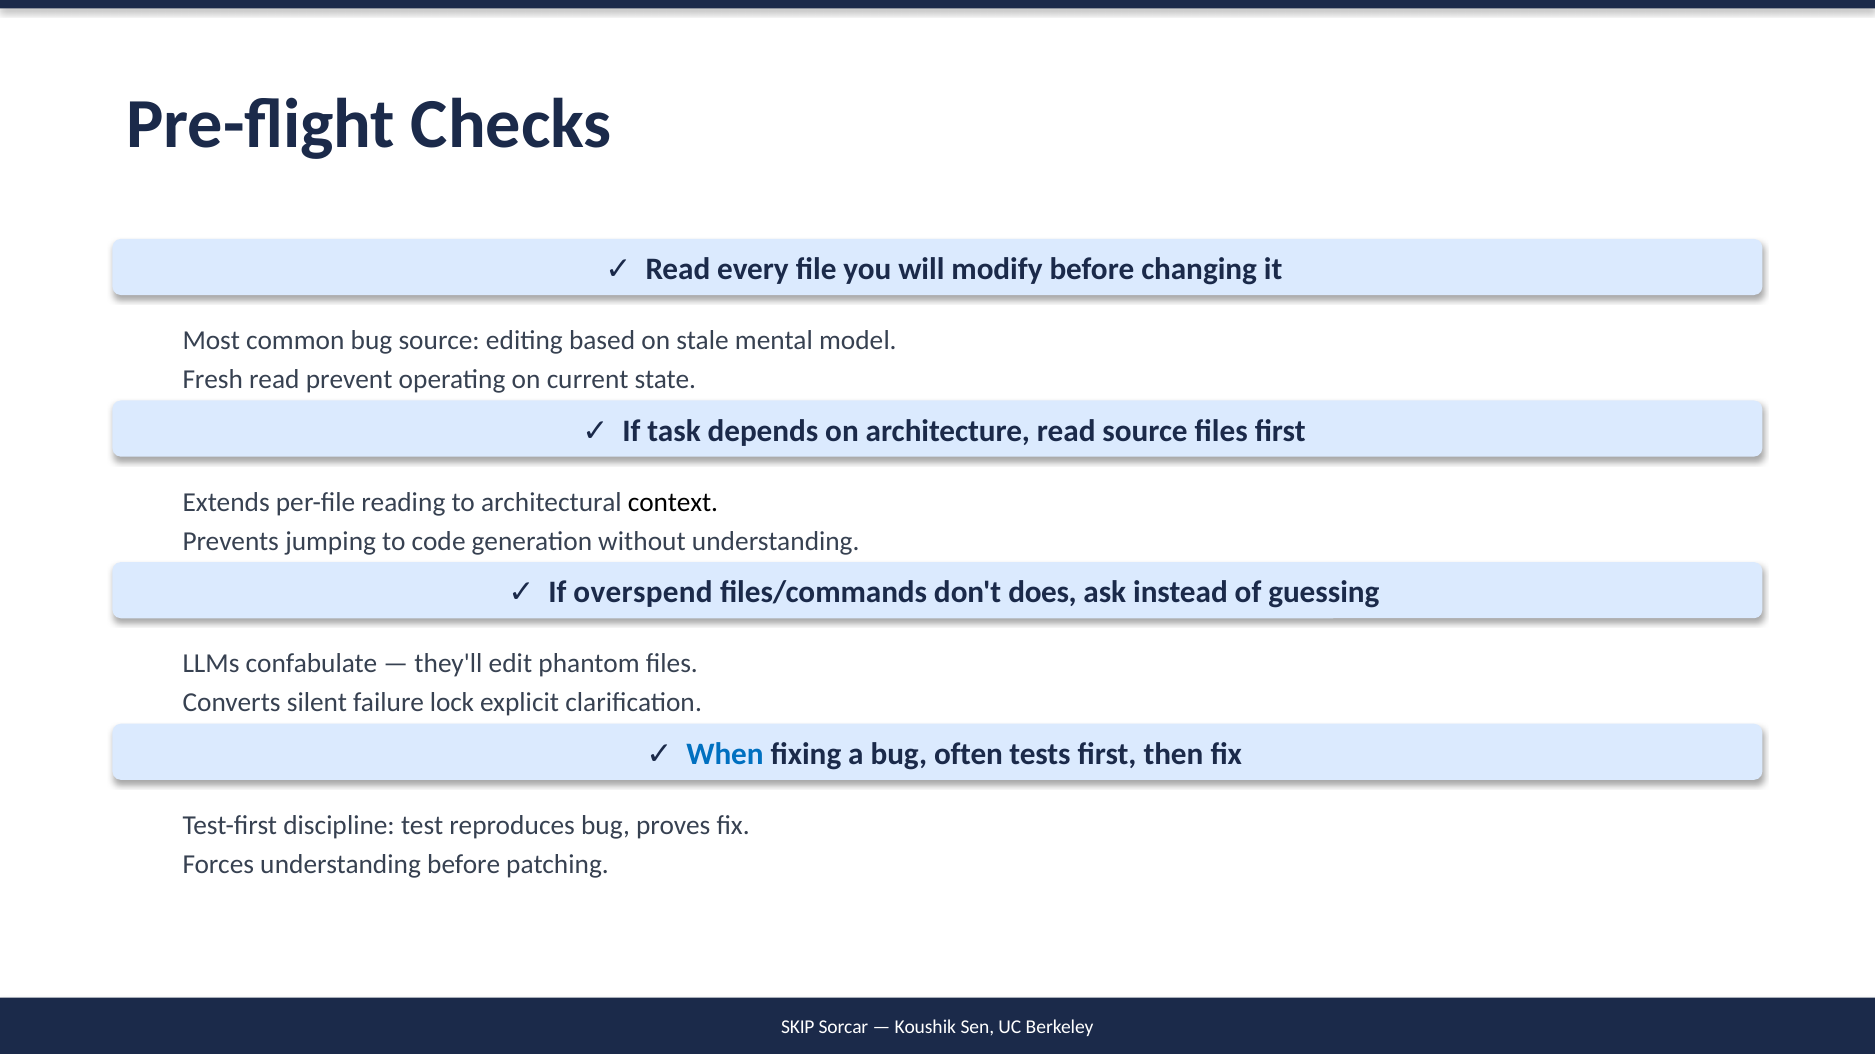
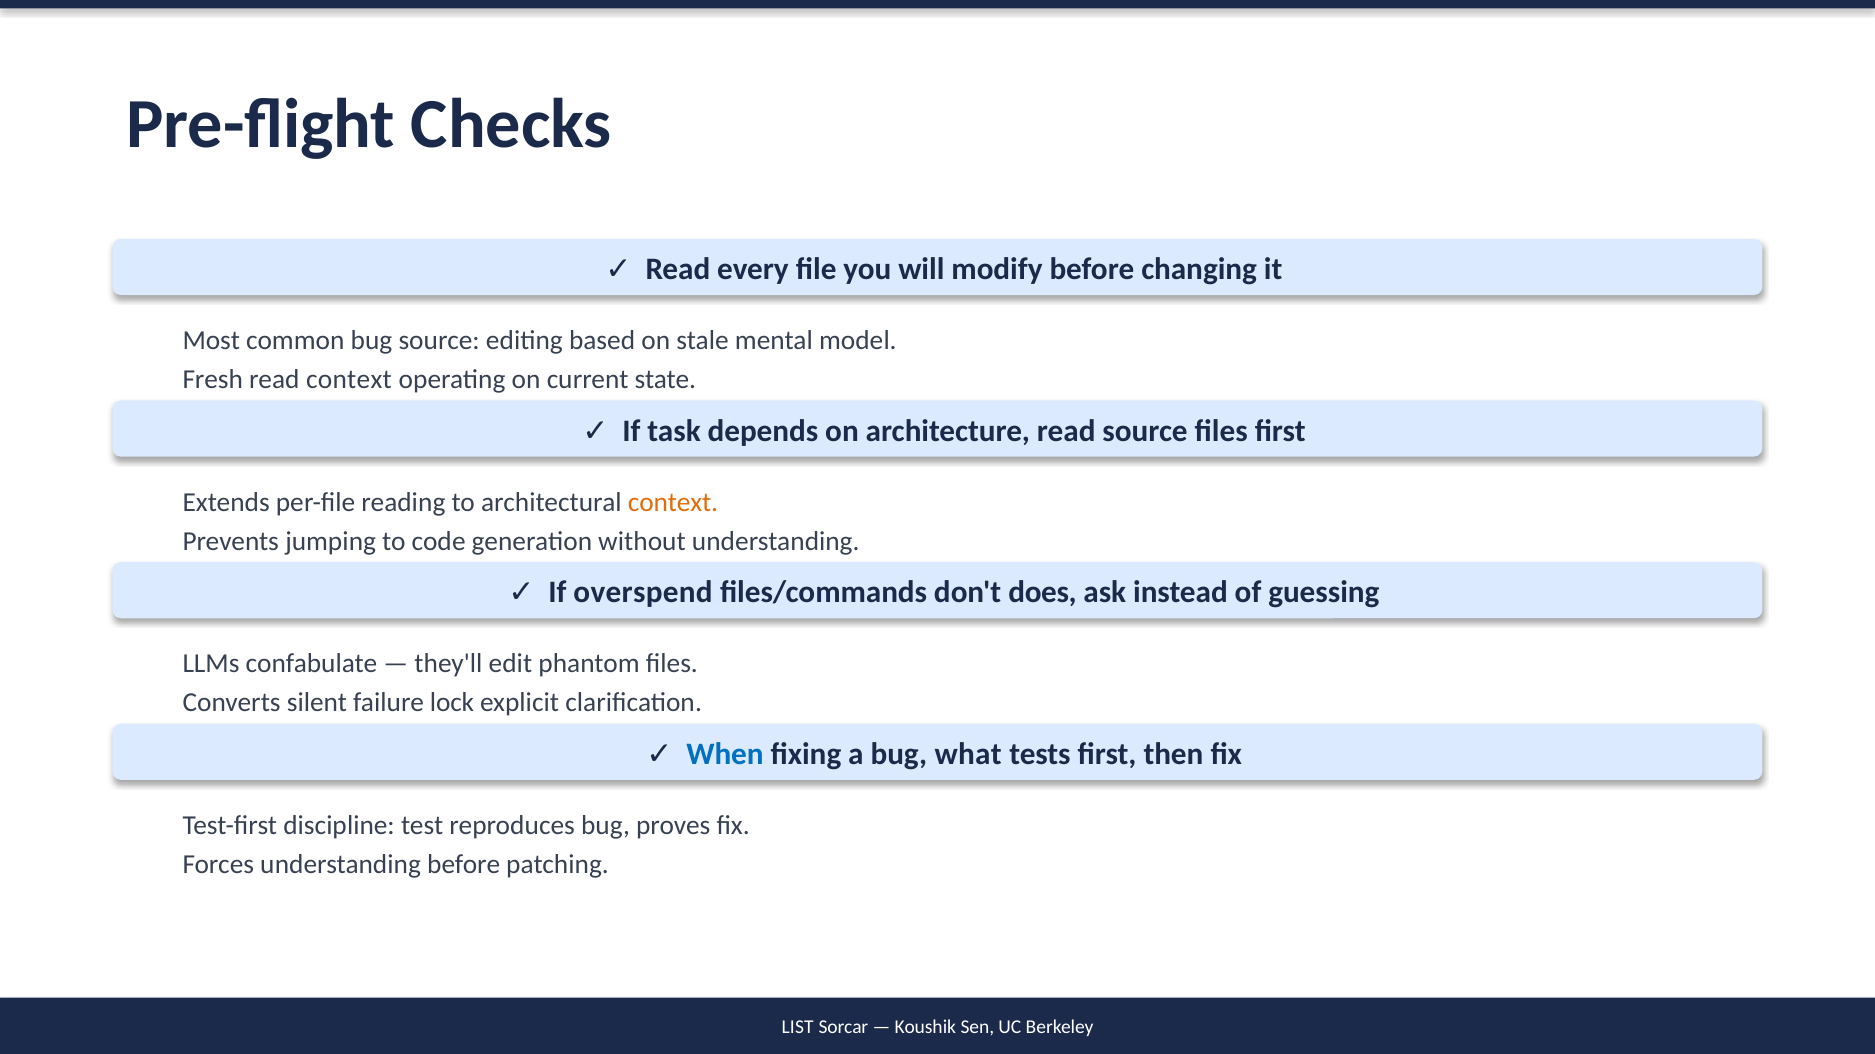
read prevent: prevent -> context (349, 380)
context colour: black -> orange (673, 503)
often: often -> what (968, 754)
SKIP: SKIP -> LIST (798, 1028)
